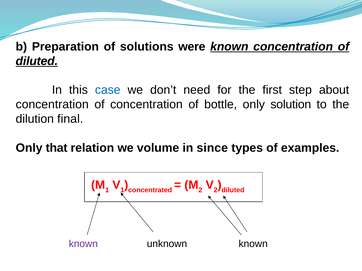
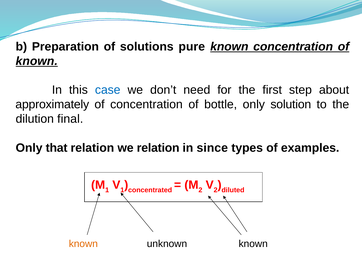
were: were -> pure (192, 47)
diluted: diluted -> known (37, 61)
concentration: concentration -> approximately (52, 105)
we volume: volume -> relation (158, 148)
known colour: purple -> orange (83, 244)
